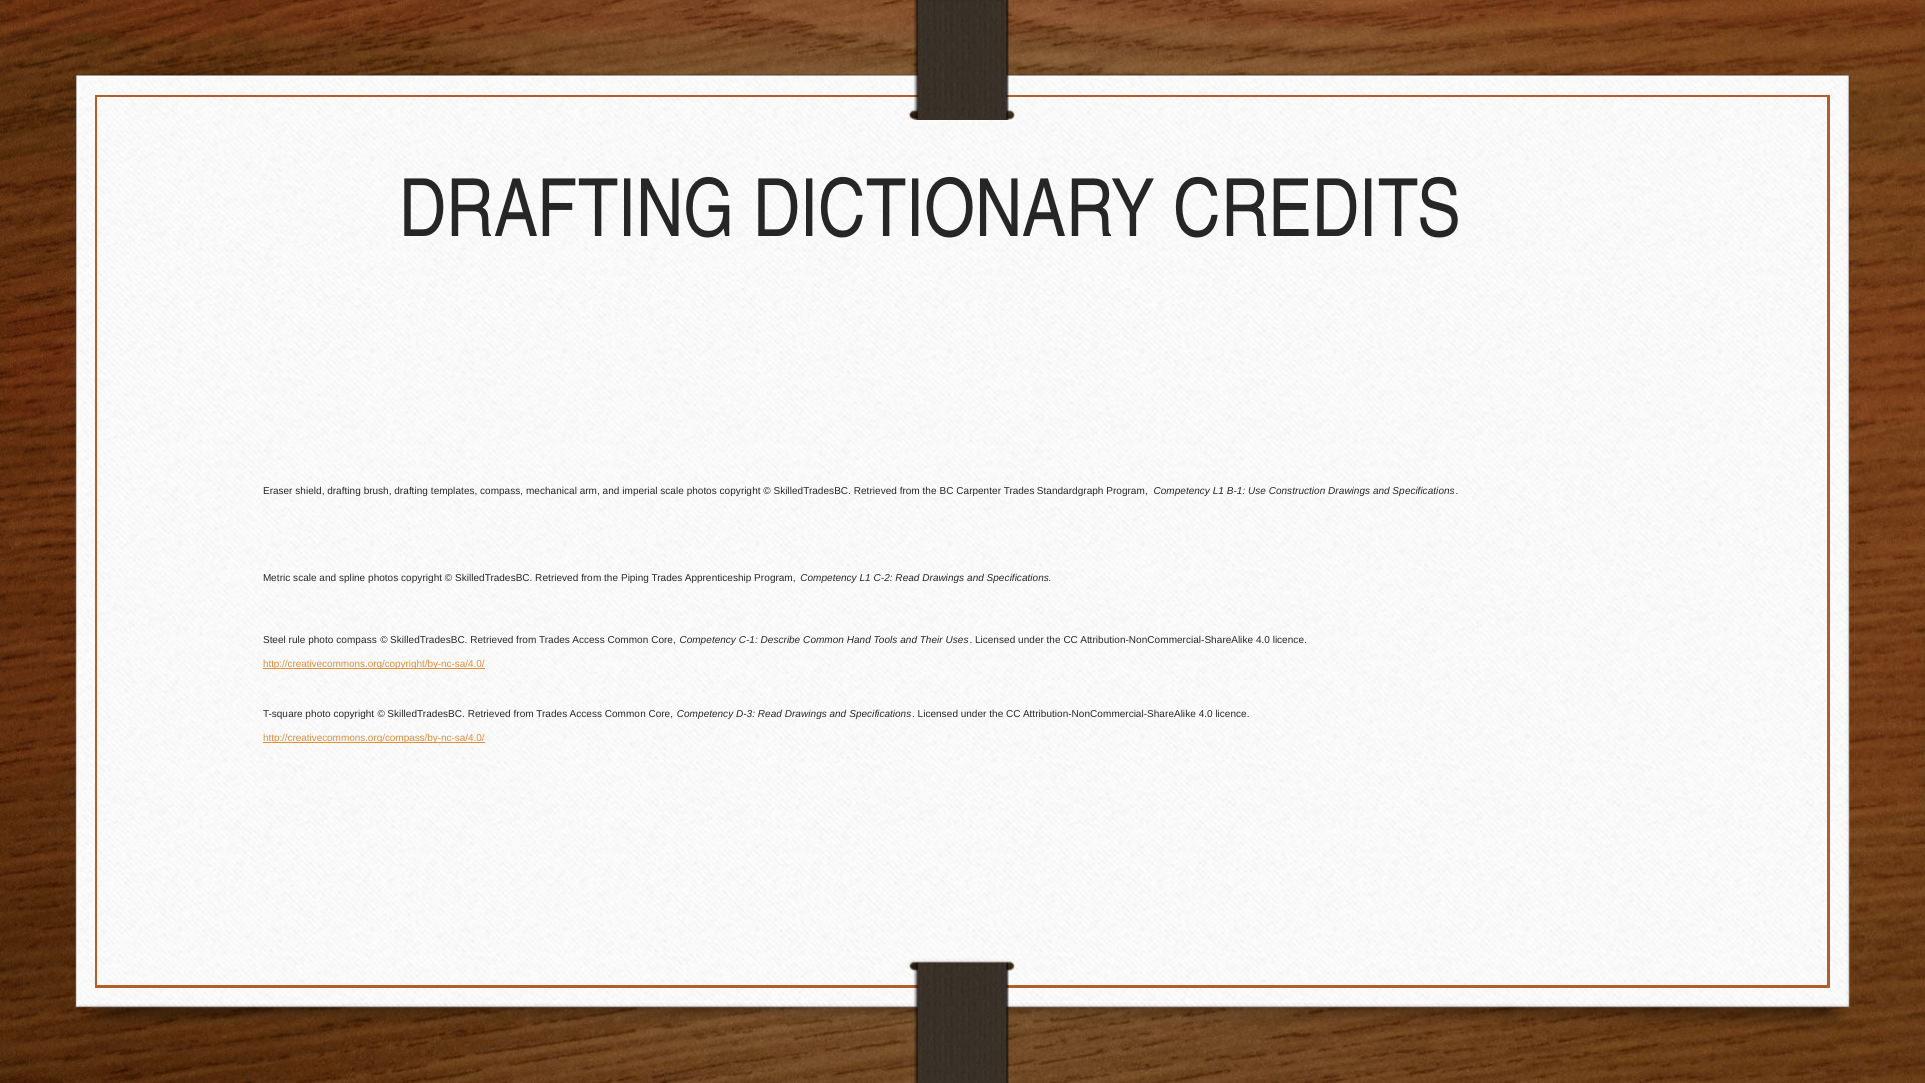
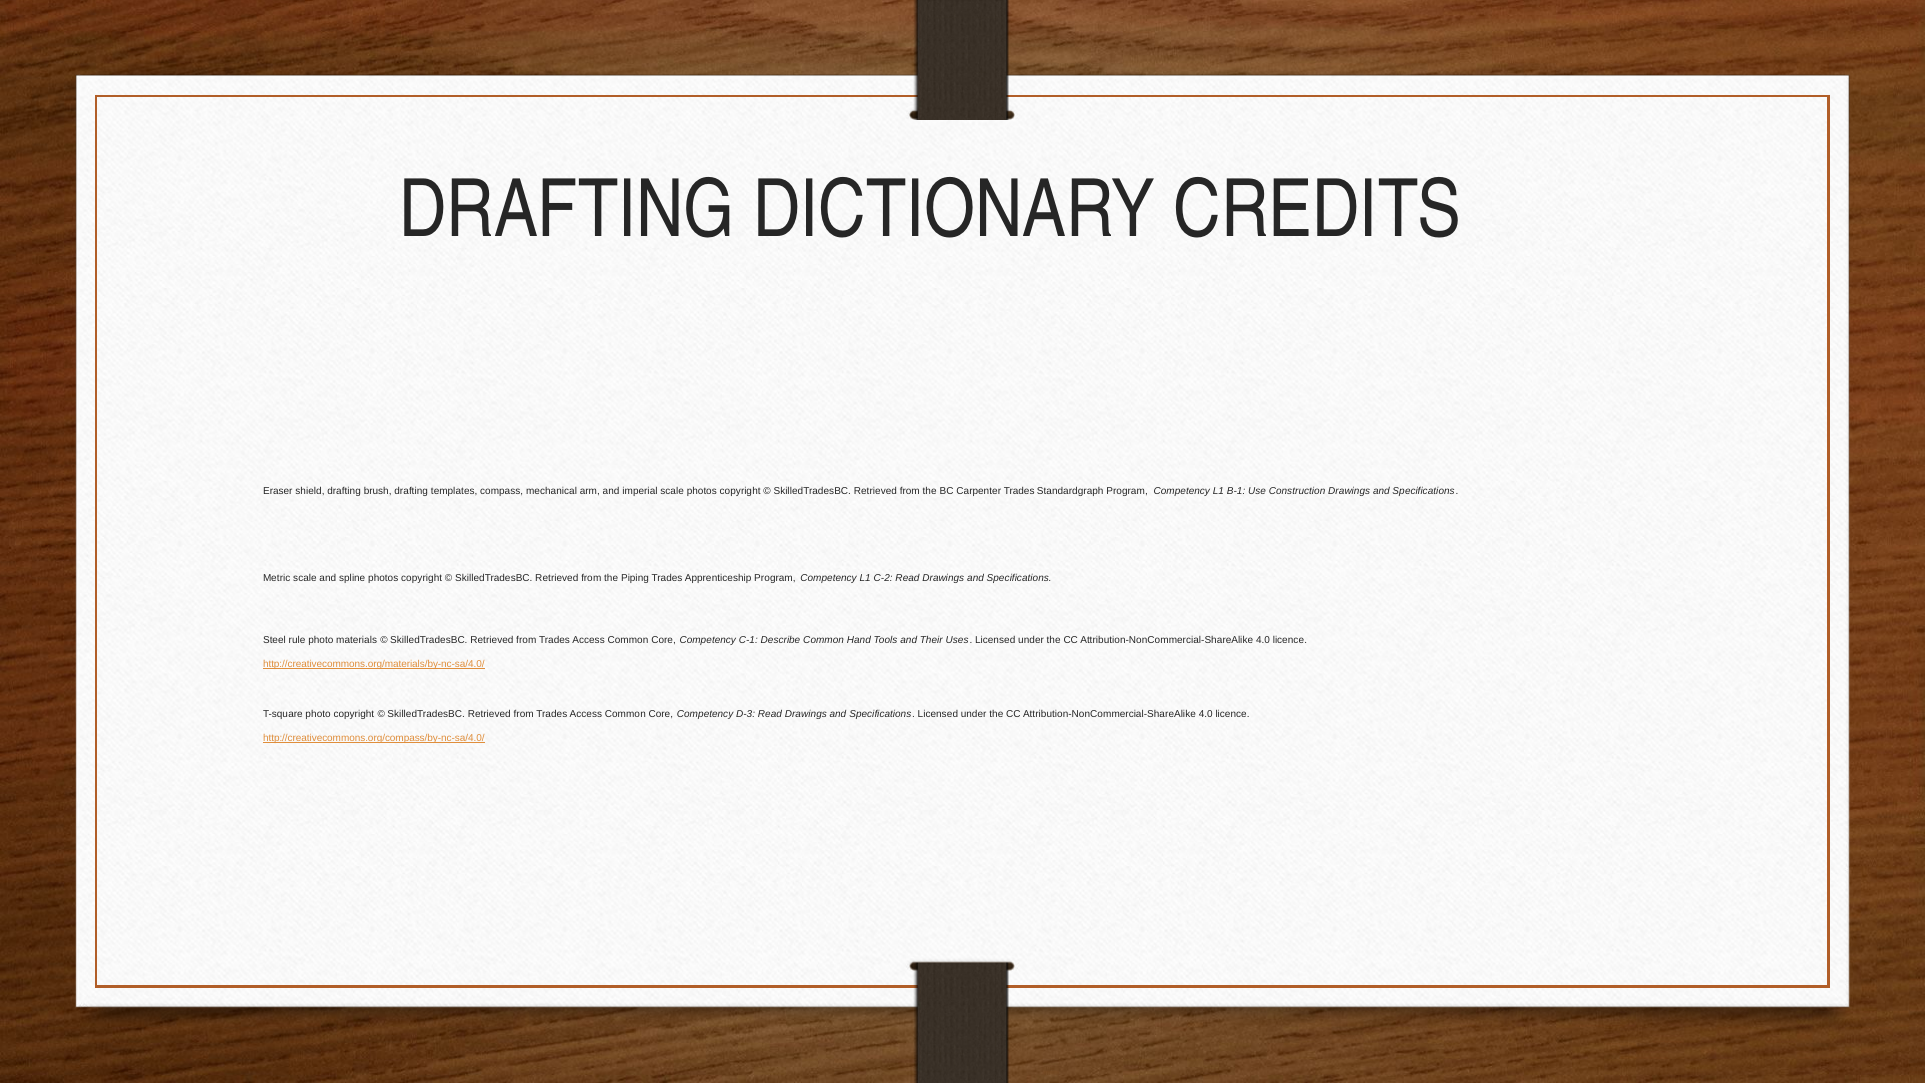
photo compass: compass -> materials (357, 640)
http://creativecommons.org/copyright/by-nc-sa/4.0/: http://creativecommons.org/copyright/by-nc-sa/4.0/ -> http://creativecommons.org/materials/by-nc-sa/4.0/ (374, 664)
